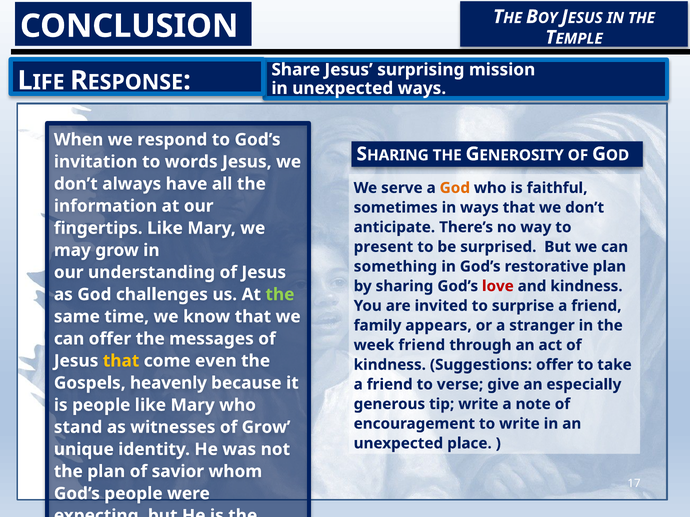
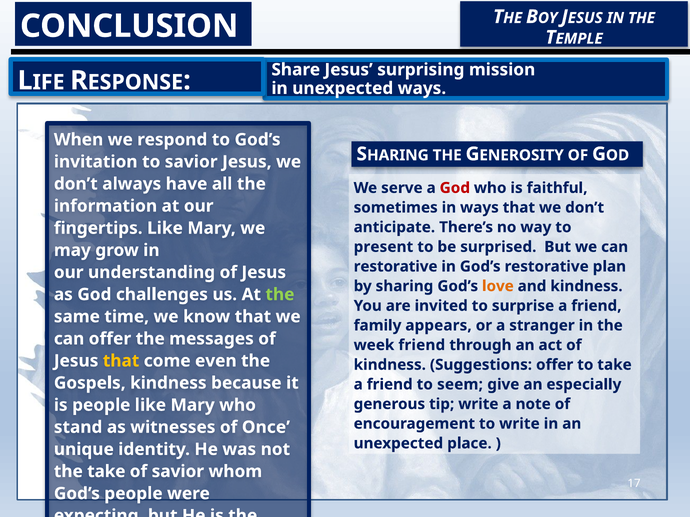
to words: words -> savior (191, 162)
God colour: orange -> red (455, 188)
something: something -> restorative (396, 267)
love colour: red -> orange (498, 286)
Gospels heavenly: heavenly -> kindness (168, 383)
verse: verse -> seem (460, 385)
of Grow: Grow -> Once (266, 428)
the plan: plan -> take (106, 472)
